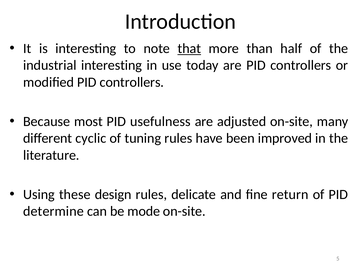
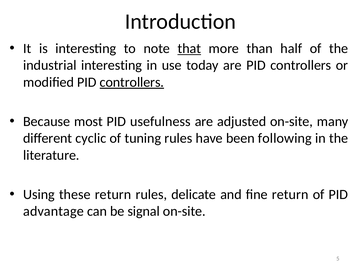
controllers underline: none -> present (132, 82)
improved: improved -> following (285, 138)
these design: design -> return (113, 194)
determine: determine -> advantage (53, 211)
mode: mode -> signal (144, 211)
